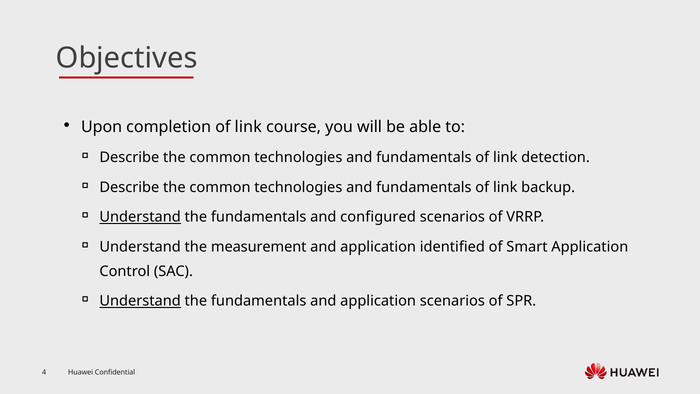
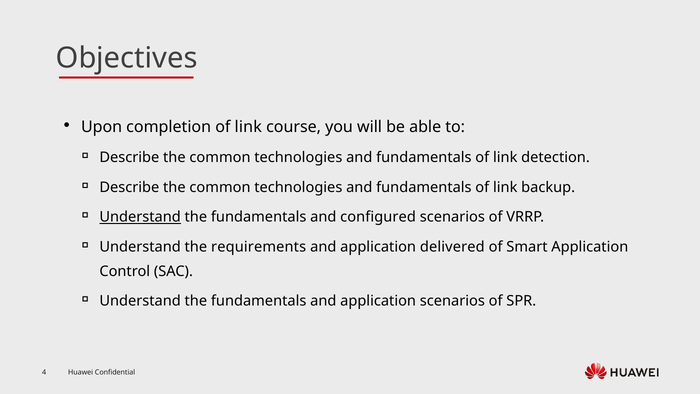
measurement: measurement -> requirements (259, 247)
identified: identified -> delivered (452, 247)
Understand underline: present -> none (140, 301)
